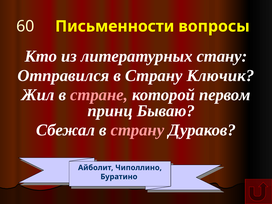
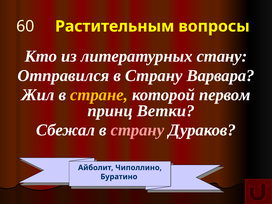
Письменности: Письменности -> Растительным (115, 26)
Ключик: Ключик -> Варвара (221, 76)
стране colour: pink -> yellow (99, 95)
Бываю: Бываю -> Ветки (166, 111)
